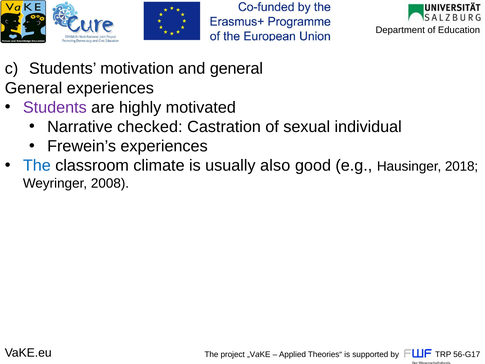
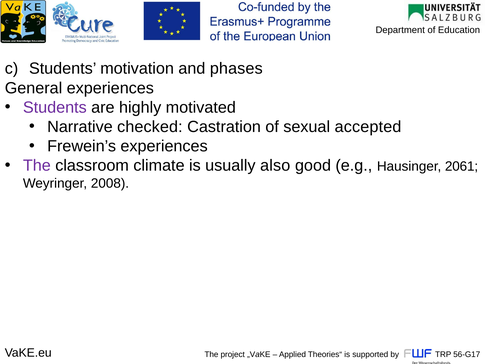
and general: general -> phases (236, 69)
individual: individual -> accepted (368, 127)
The colour: blue -> purple (37, 166)
2018: 2018 -> 2061 (462, 166)
